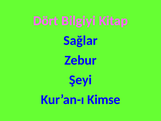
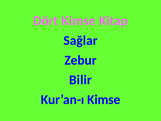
Dört Bilgiyi: Bilgiyi -> Kimse (78, 21)
Şeyi: Şeyi -> Bilir (80, 80)
